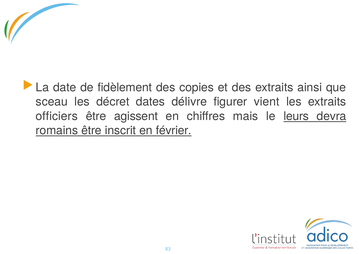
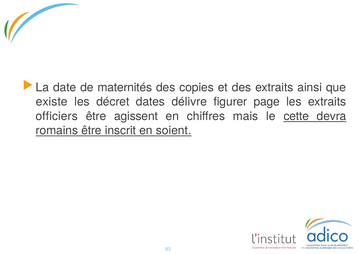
fidèlement: fidèlement -> maternités (125, 87)
sceau: sceau -> existe (52, 102)
vient: vient -> page (267, 102)
leurs: leurs -> cette (296, 116)
février: février -> soient (174, 130)
